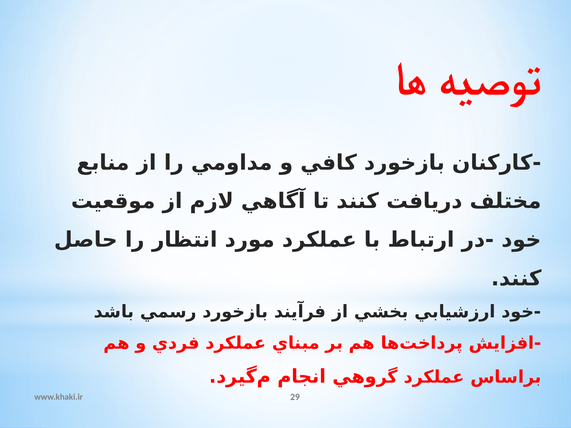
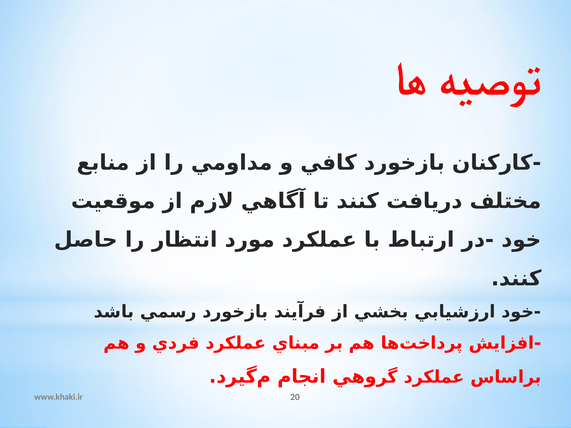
29: 29 -> 20 (295, 397)
